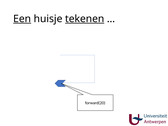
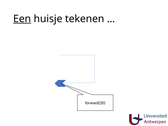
tekenen underline: present -> none (85, 19)
